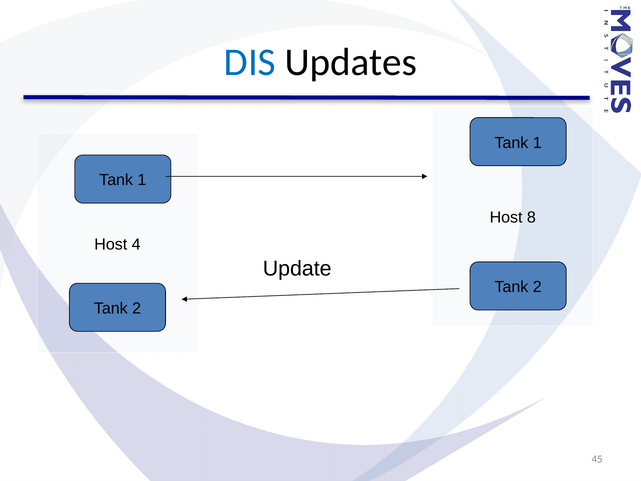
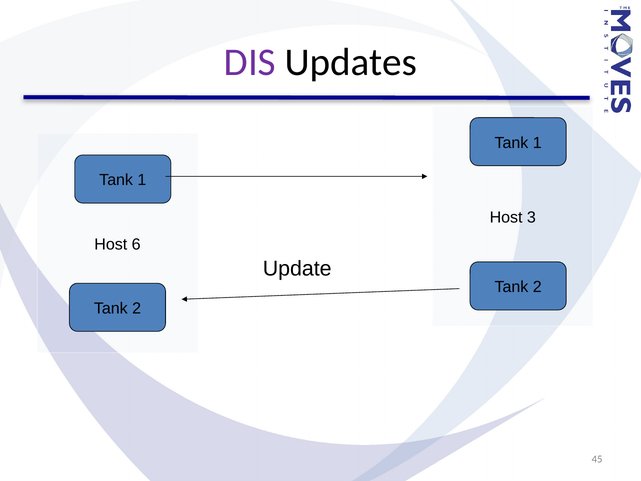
DIS colour: blue -> purple (250, 62)
8: 8 -> 3 (531, 217)
4: 4 -> 6 (136, 244)
